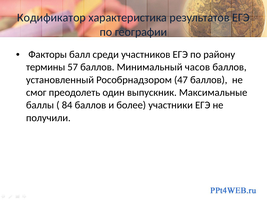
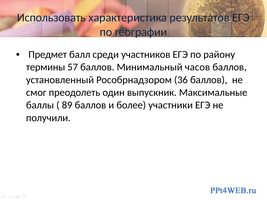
Кодификатор: Кодификатор -> Использовать (52, 18)
Факторы: Факторы -> Предмет (48, 55)
47: 47 -> 36 (181, 80)
84: 84 -> 89 (67, 105)
